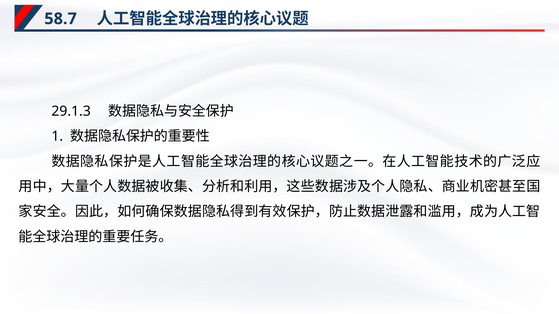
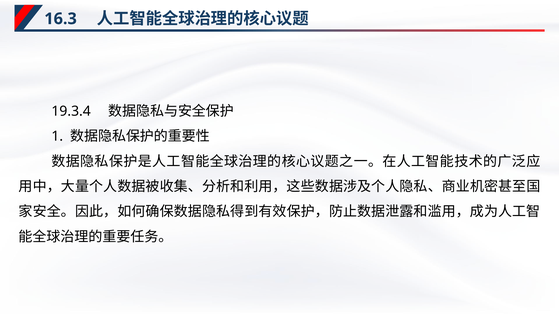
58.7: 58.7 -> 16.3 (61, 19)
29.1.3: 29.1.3 -> 19.3.4 (71, 111)
